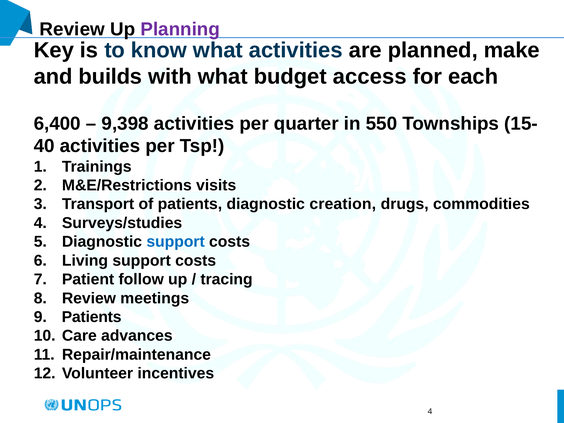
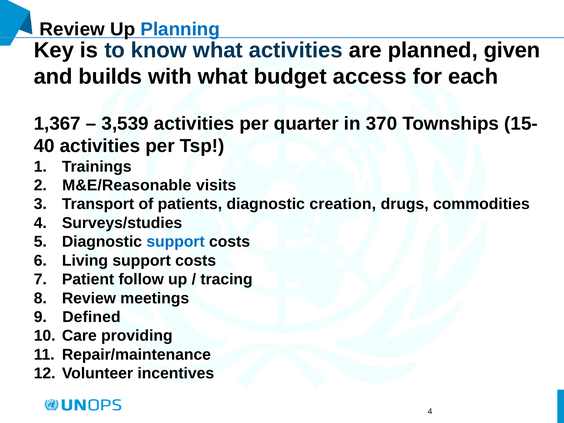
Planning colour: purple -> blue (180, 29)
make: make -> given (512, 50)
6,400: 6,400 -> 1,367 (57, 123)
9,398: 9,398 -> 3,539 (125, 123)
550: 550 -> 370 (382, 123)
M&E/Restrictions: M&E/Restrictions -> M&E/Reasonable (127, 185)
Patients: Patients -> Defined (91, 317)
advances: advances -> providing (137, 336)
